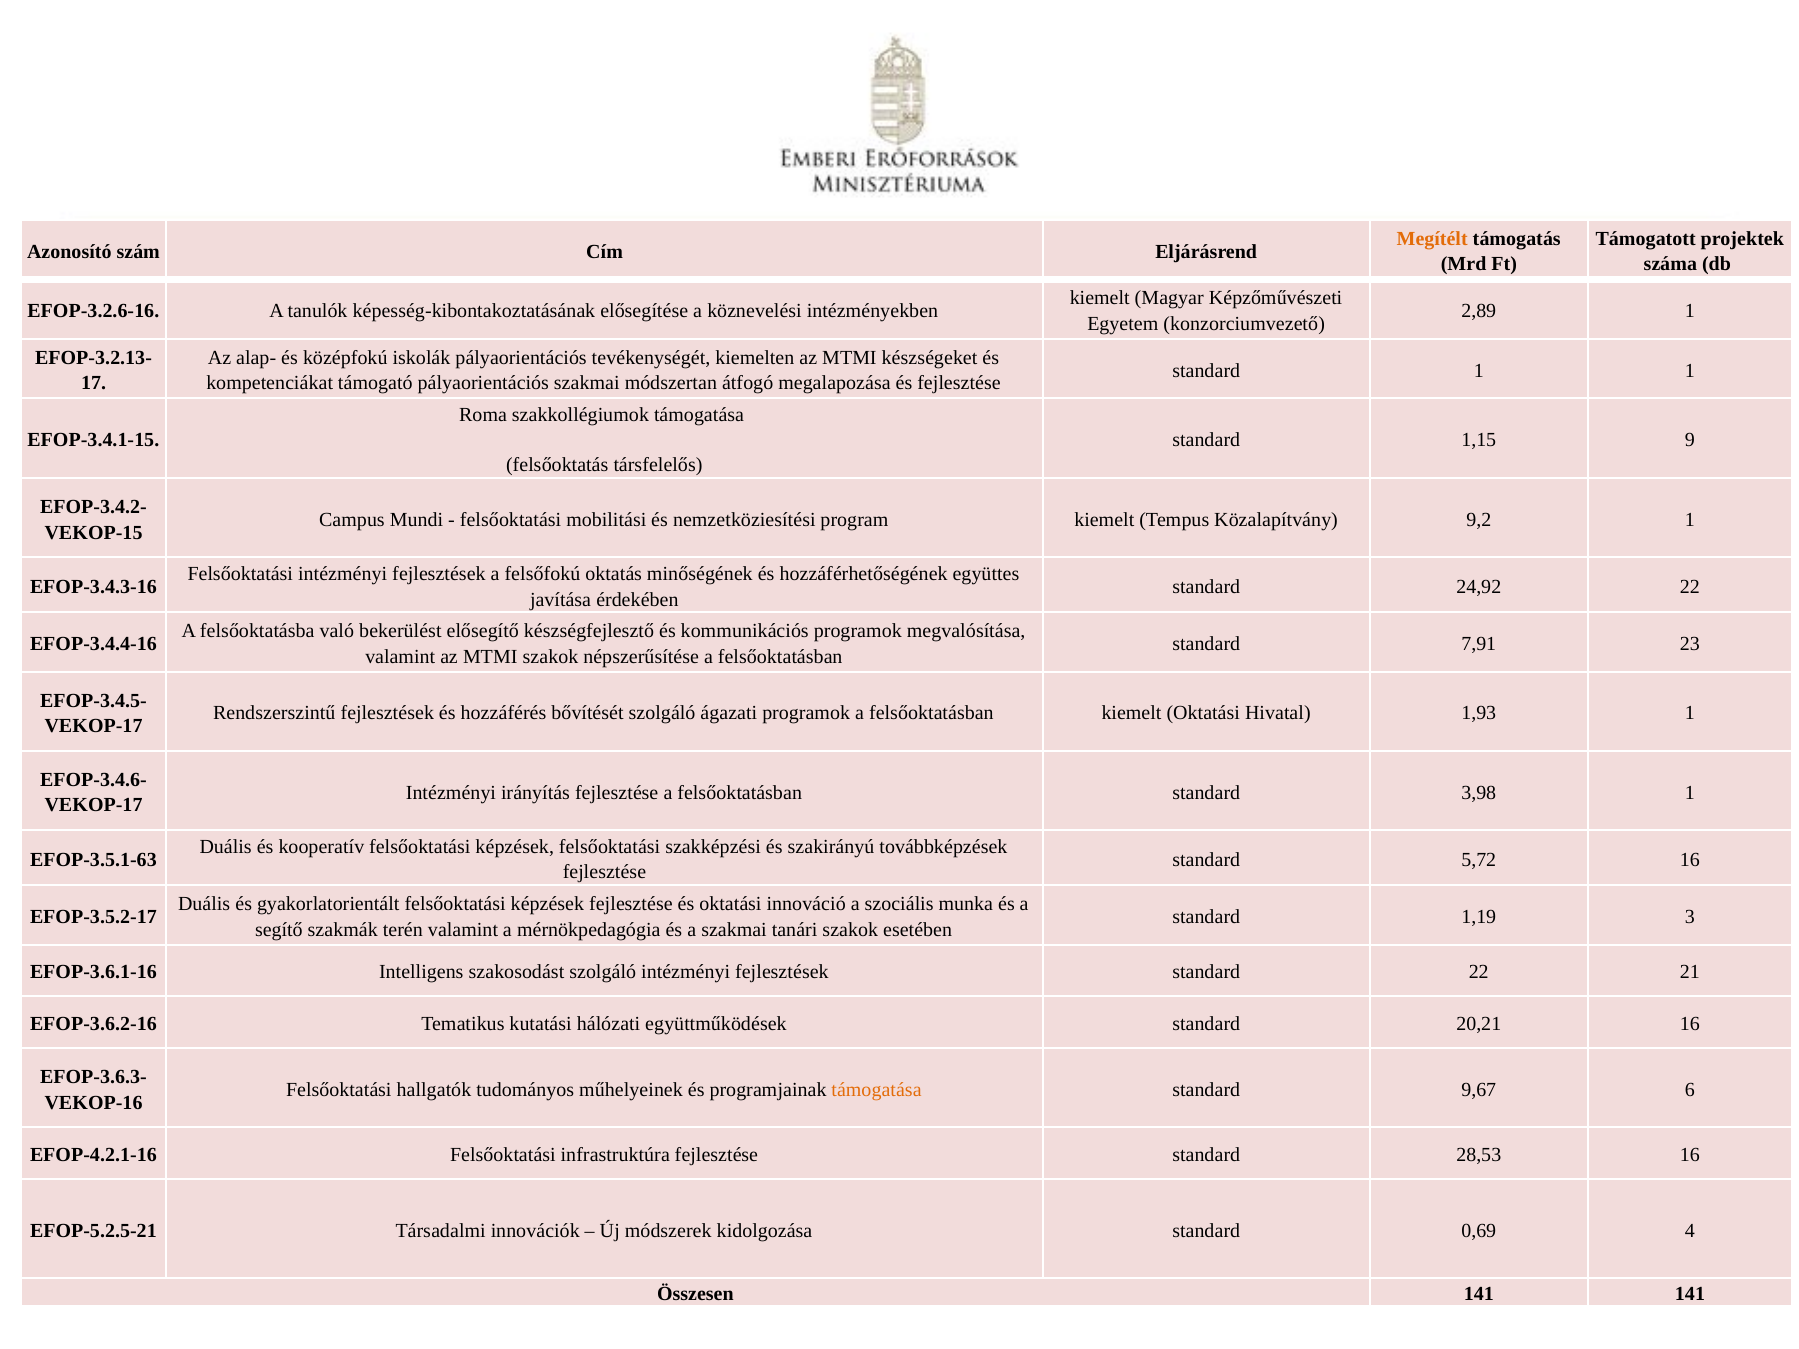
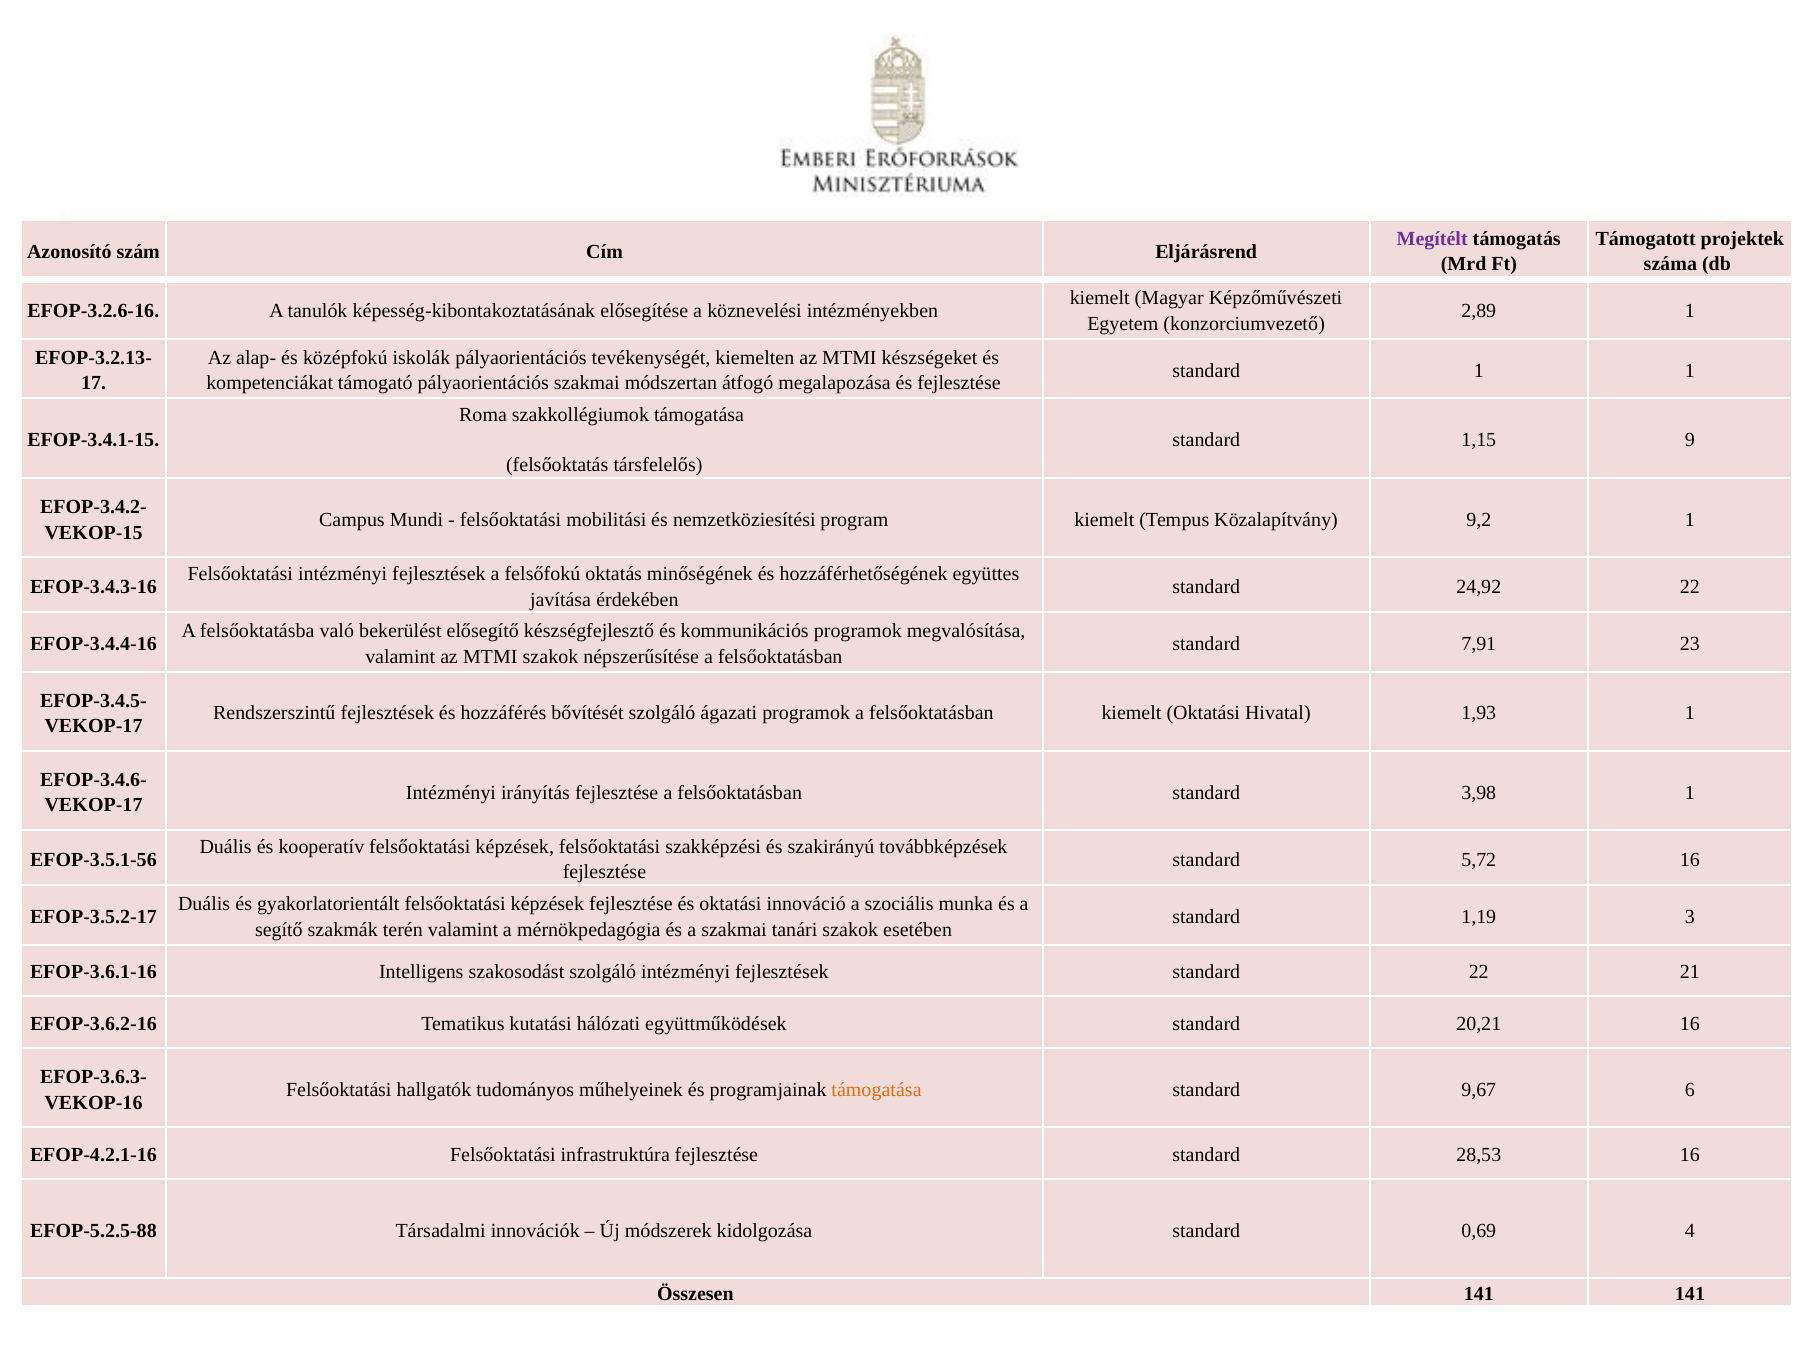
Megítélt colour: orange -> purple (1432, 239)
EFOP-3.5.1-63: EFOP-3.5.1-63 -> EFOP-3.5.1-56 (93, 860)
EFOP-5.2.5-21: EFOP-5.2.5-21 -> EFOP-5.2.5-88 (93, 1231)
